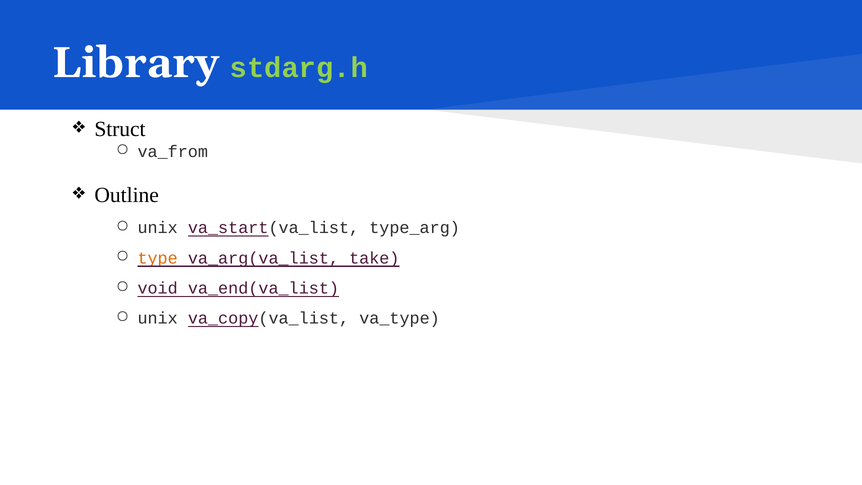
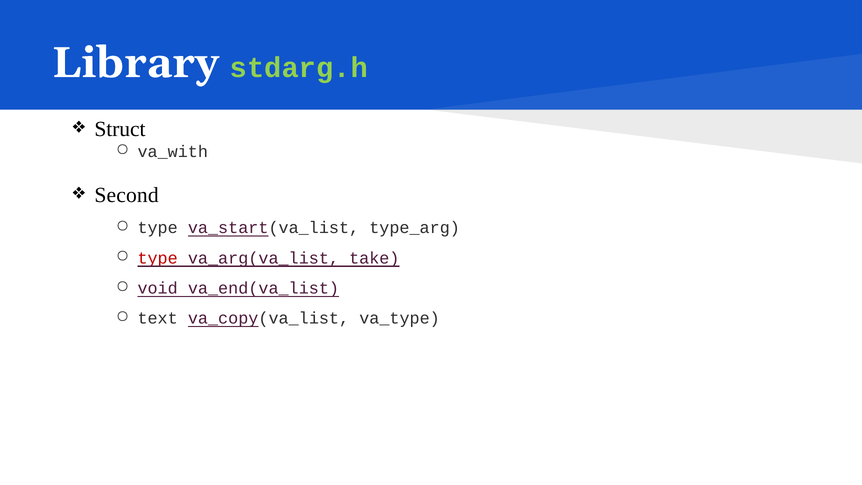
va_from: va_from -> va_with (173, 152)
Outline: Outline -> Second (127, 195)
unix: unix -> type (158, 228)
type colour: orange -> red (158, 258)
unix: unix -> text (158, 318)
